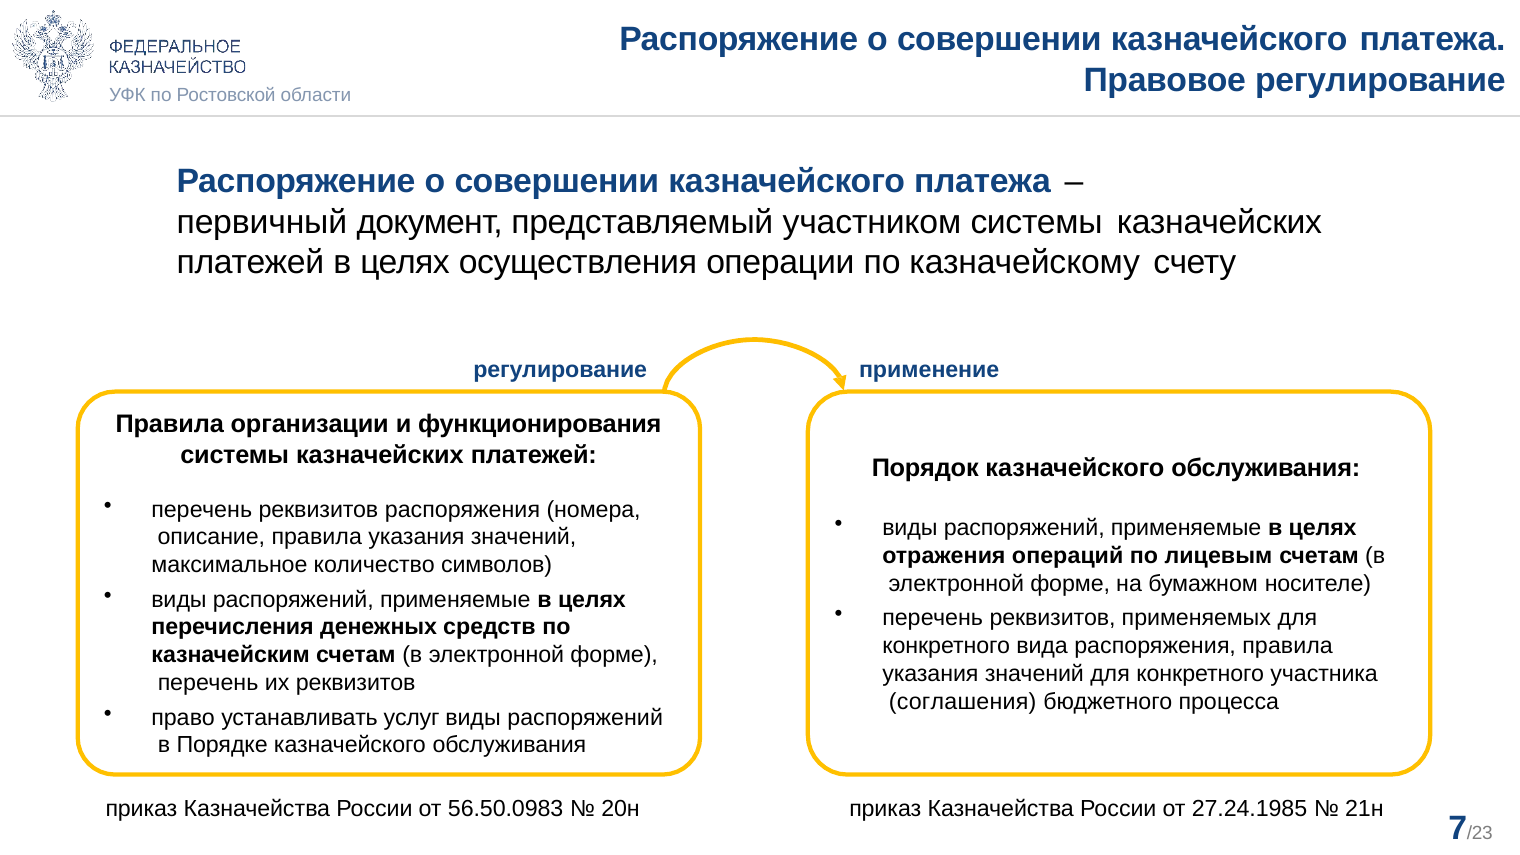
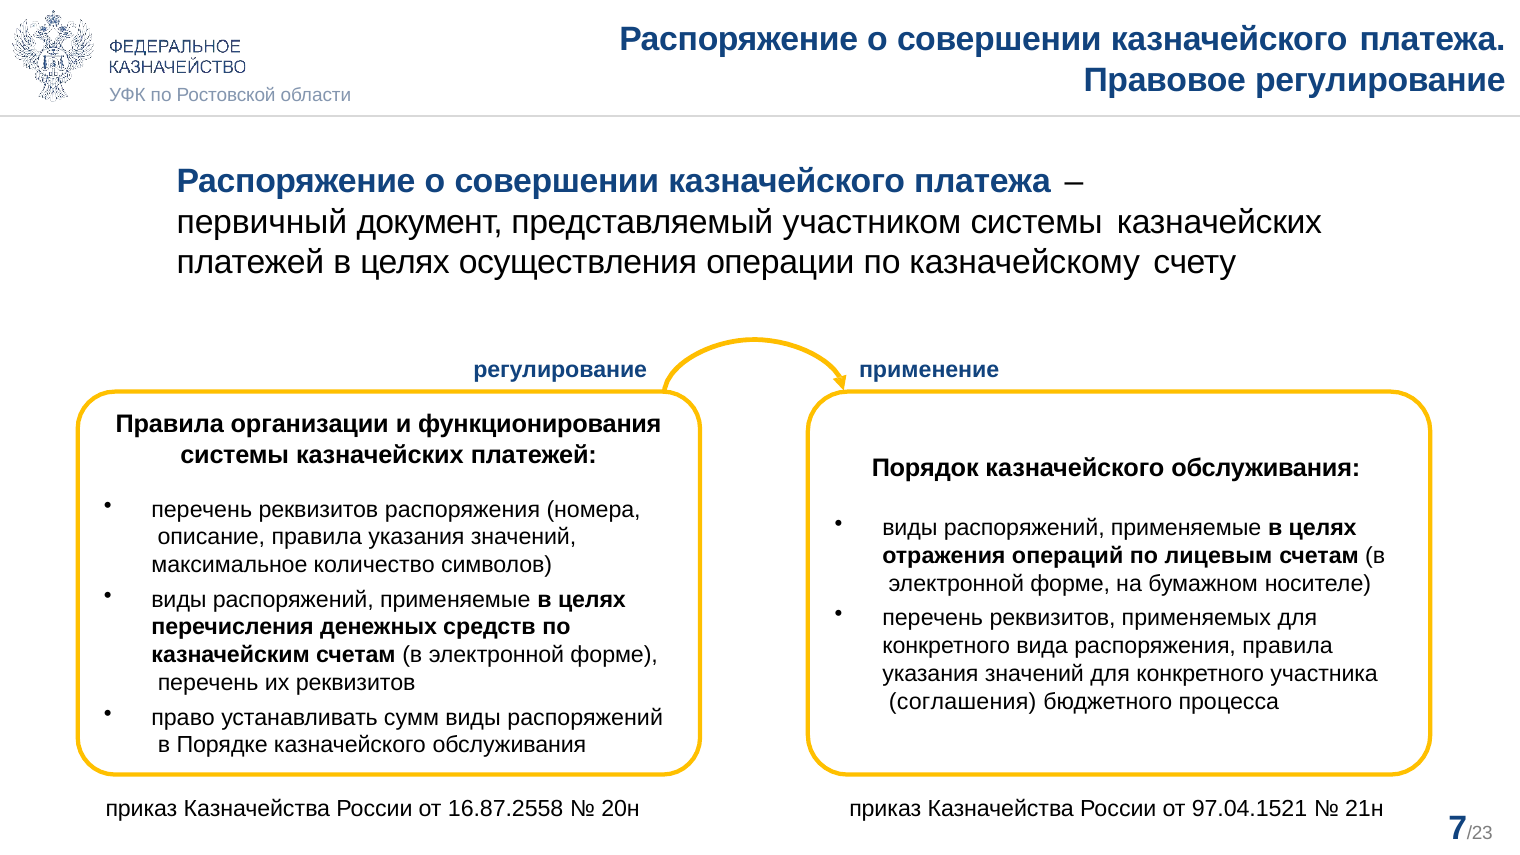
услуг: услуг -> сумм (412, 717)
56.50.0983: 56.50.0983 -> 16.87.2558 (506, 809)
27.24.1985: 27.24.1985 -> 97.04.1521 (1249, 809)
